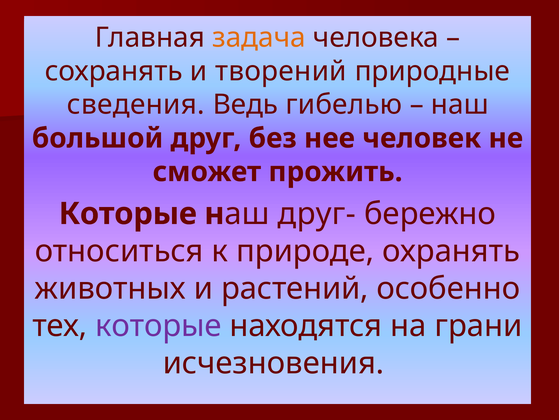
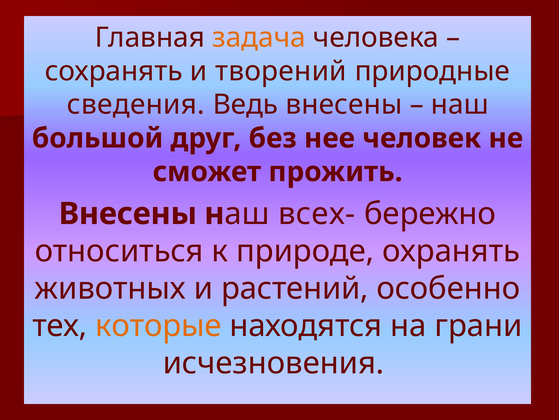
Ведь гибелью: гибелью -> внесены (344, 105)
Которые: Которые -> Внесены (128, 213)
друг-: друг- -> всех- (317, 213)
которые colour: purple -> orange (158, 325)
